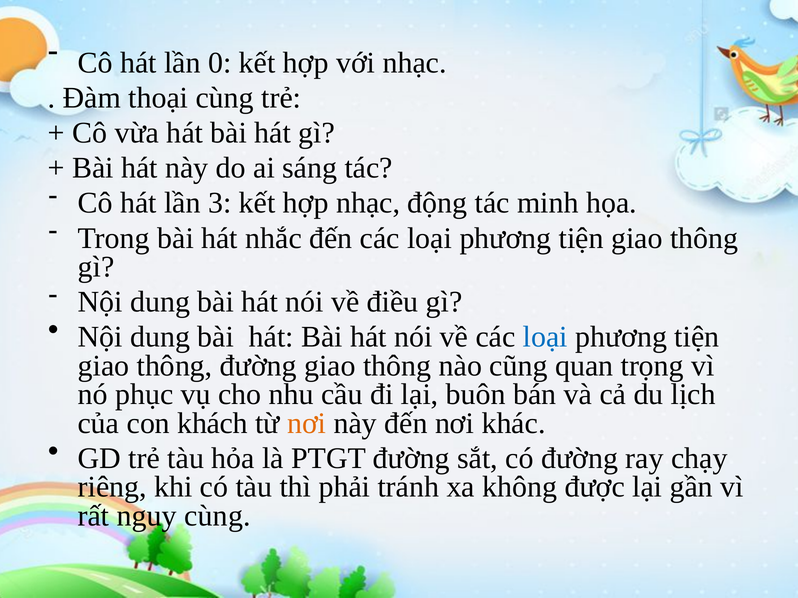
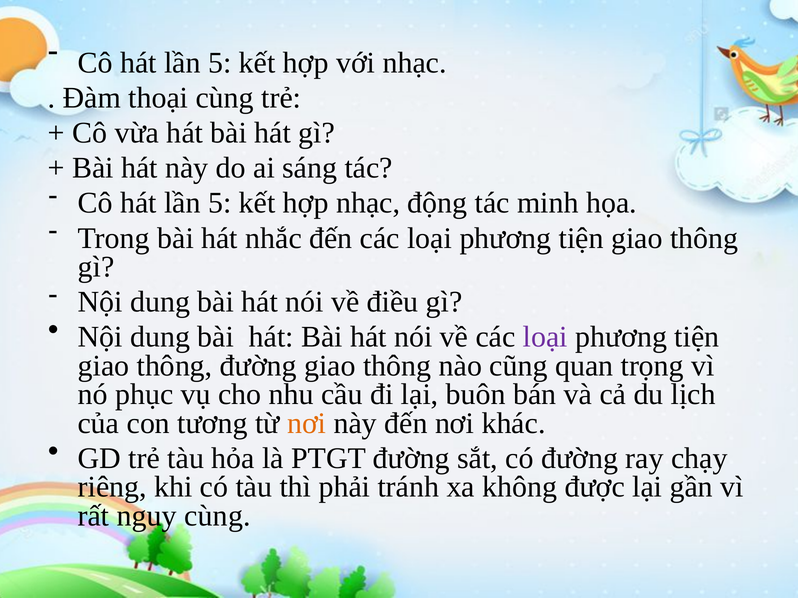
0: 0 -> 5 (220, 63)
3: 3 -> 5 (220, 203)
loại colour: blue -> purple (545, 337)
khách: khách -> tương (213, 424)
